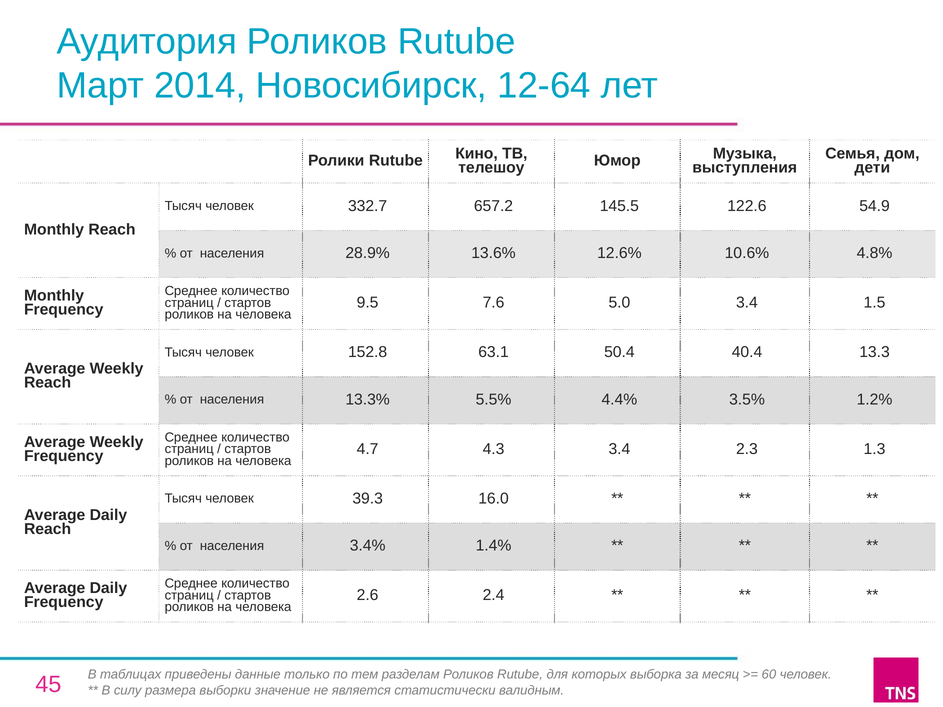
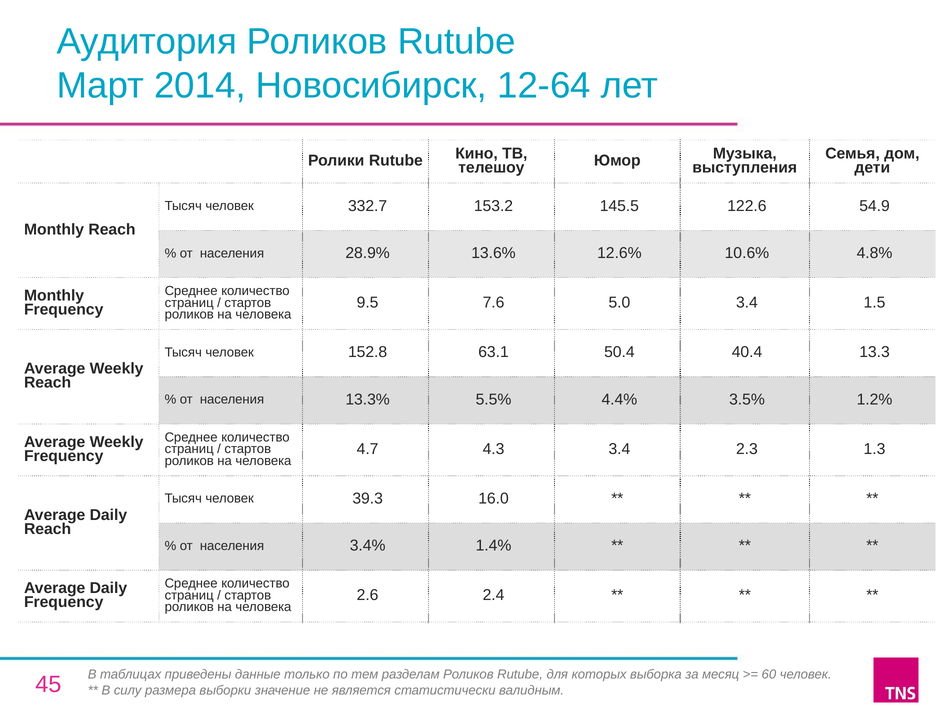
657.2: 657.2 -> 153.2 (494, 206)
